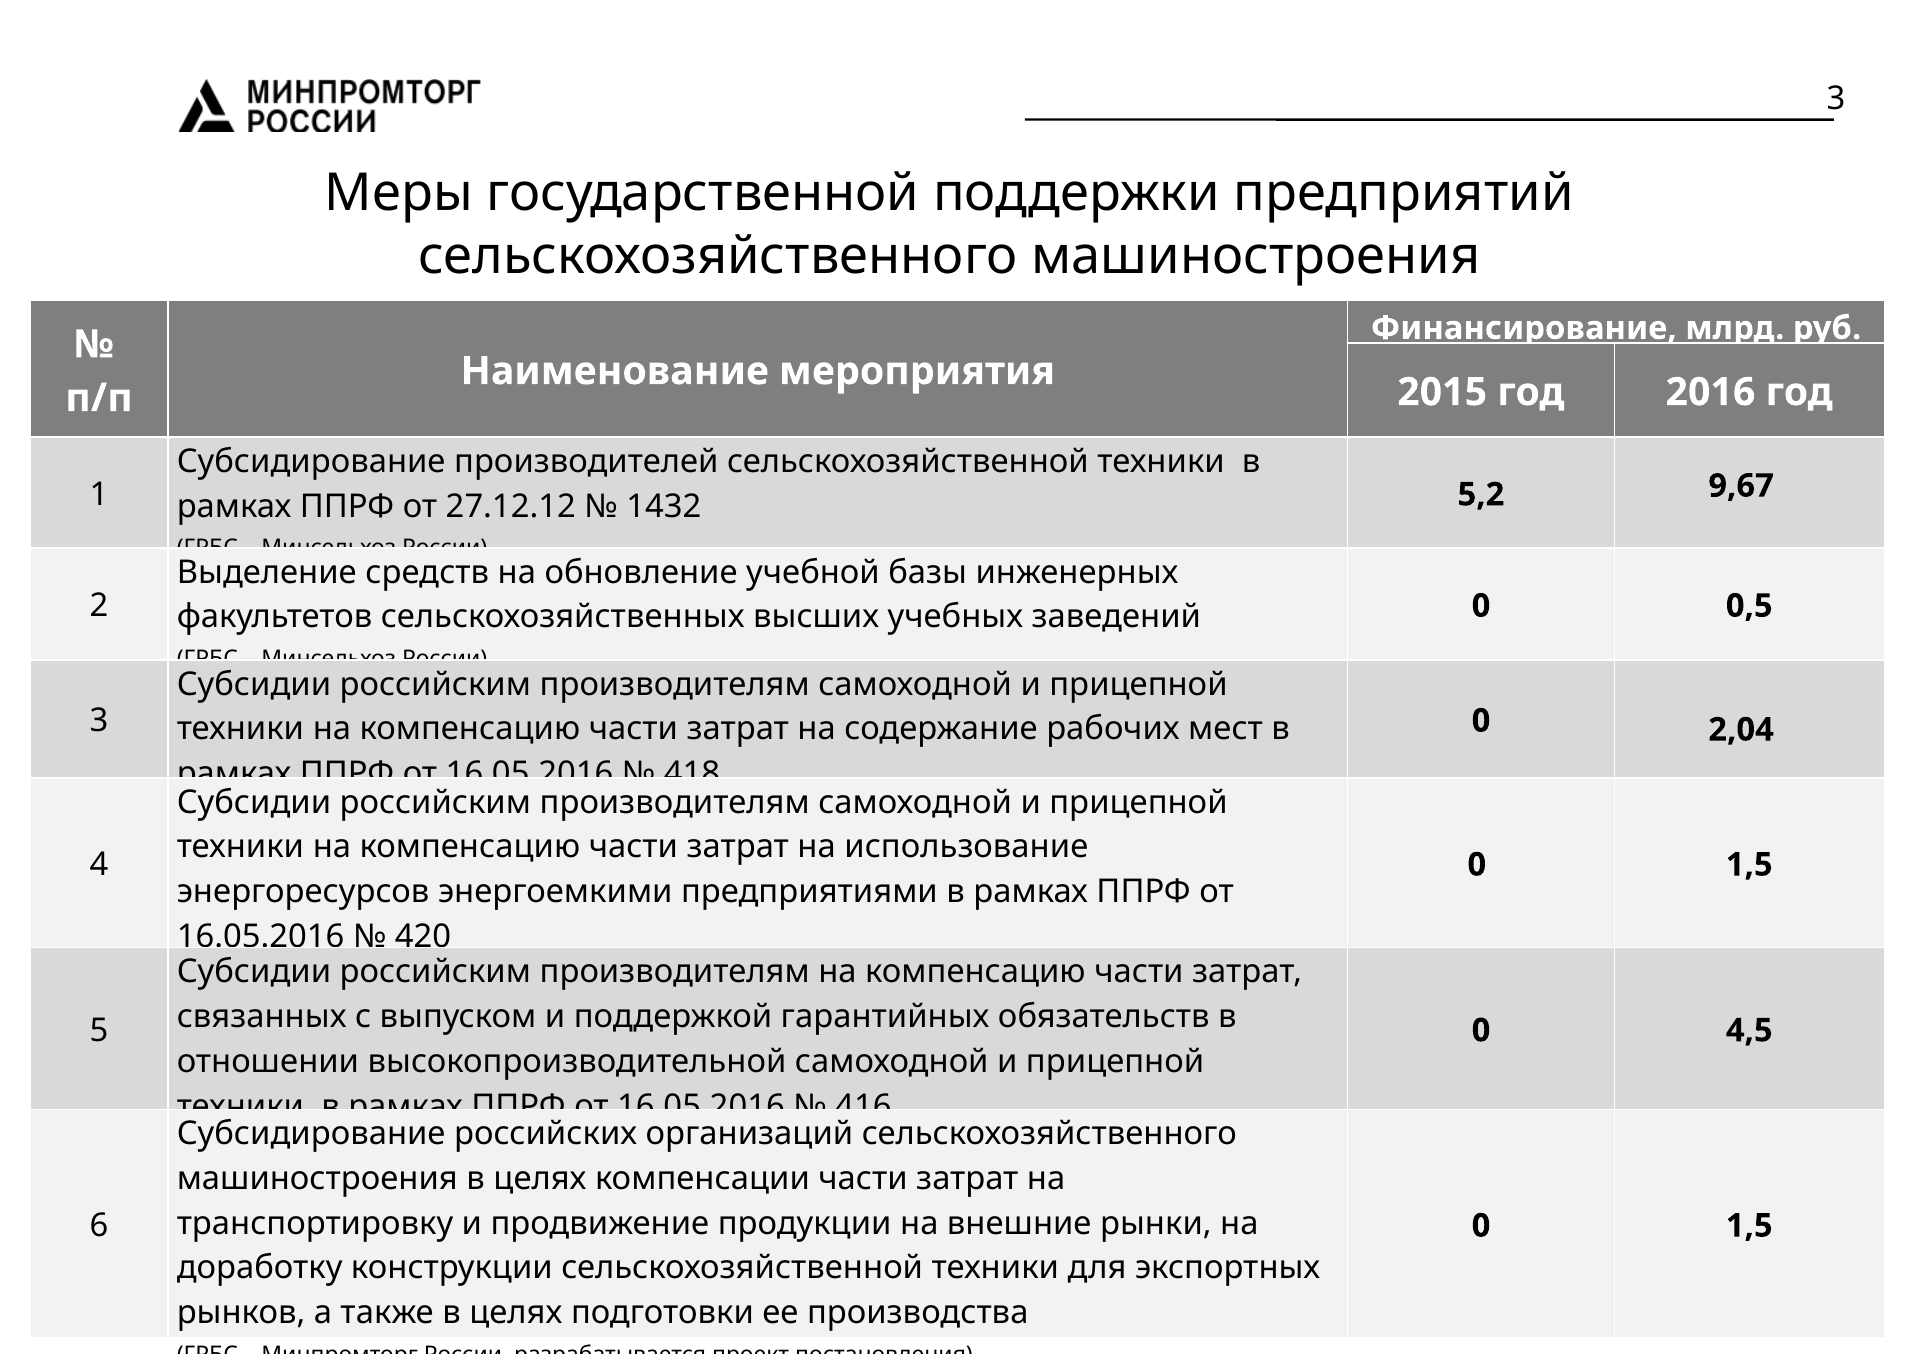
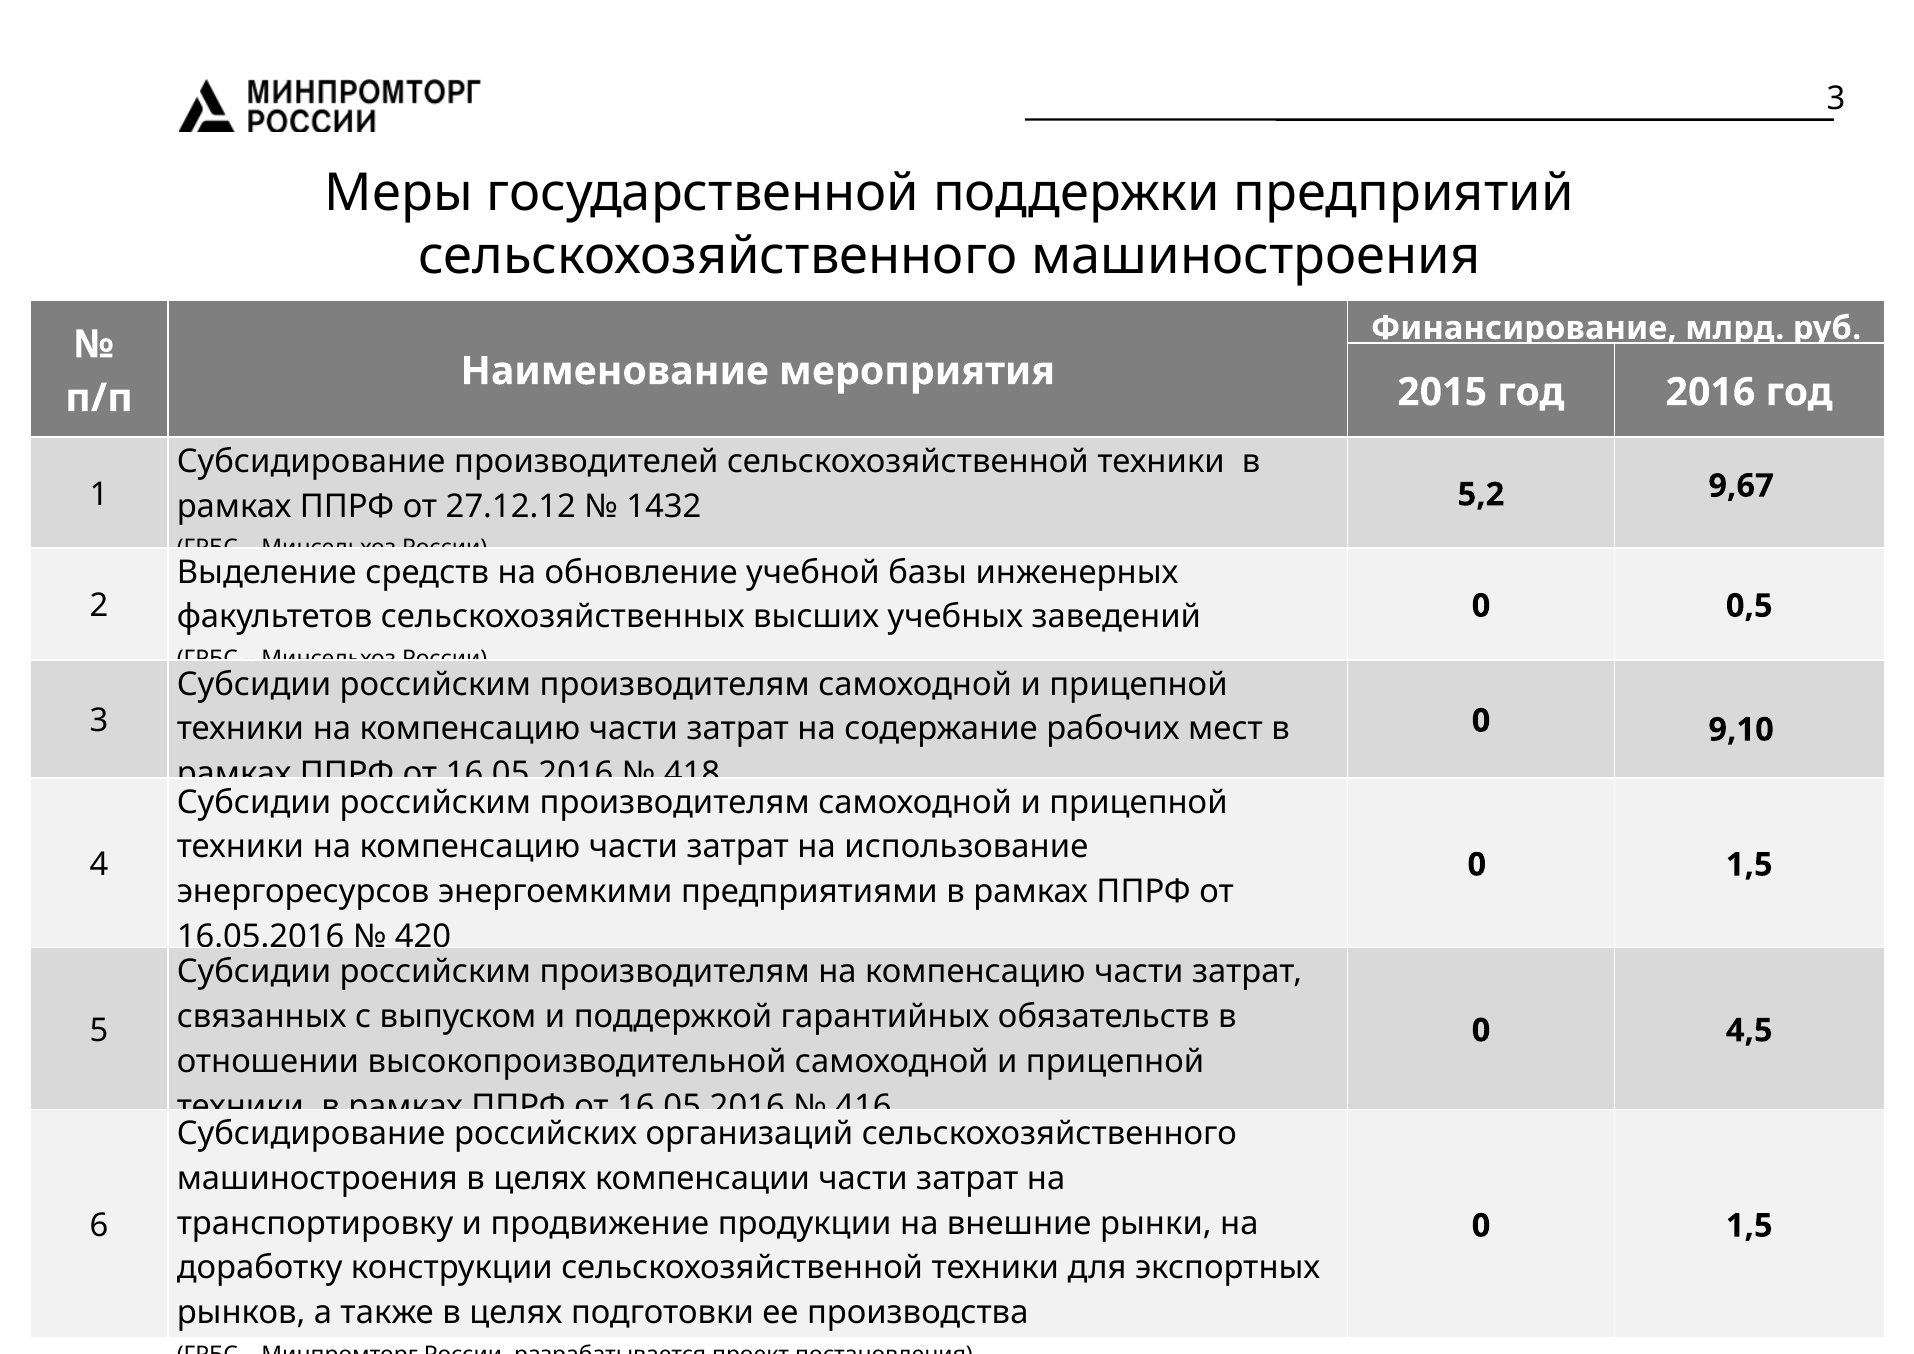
2,04: 2,04 -> 9,10 (1741, 730)
